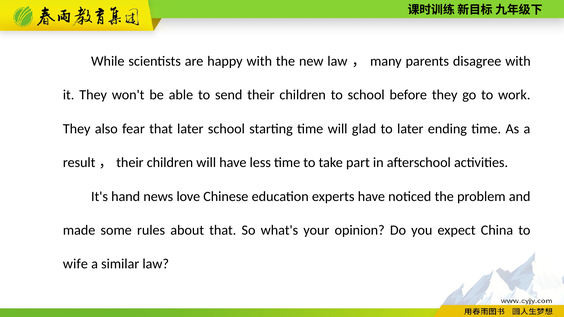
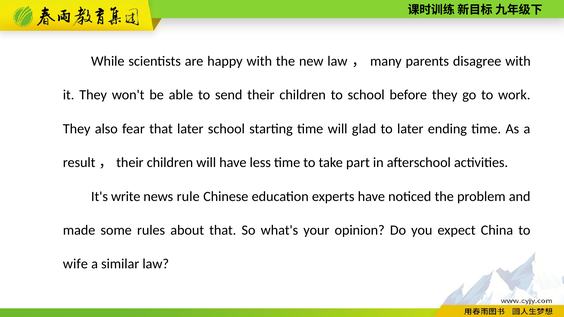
hand: hand -> write (126, 197)
love: love -> rule (188, 197)
